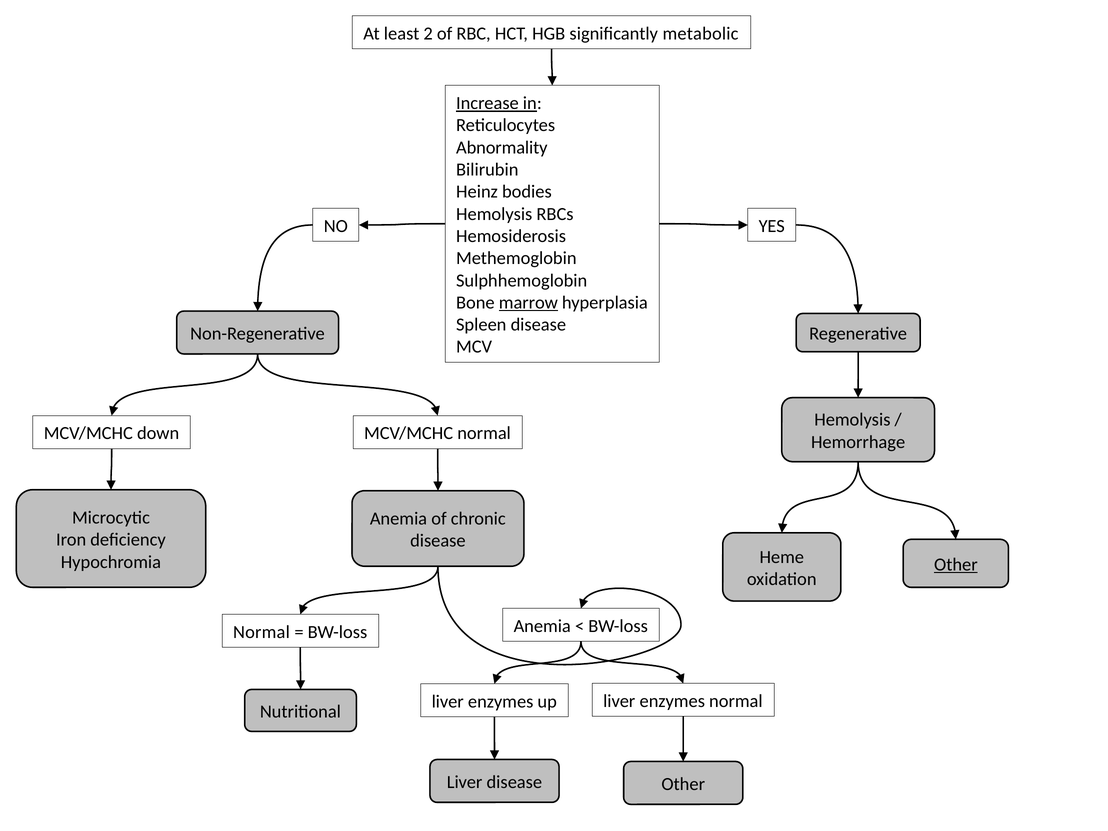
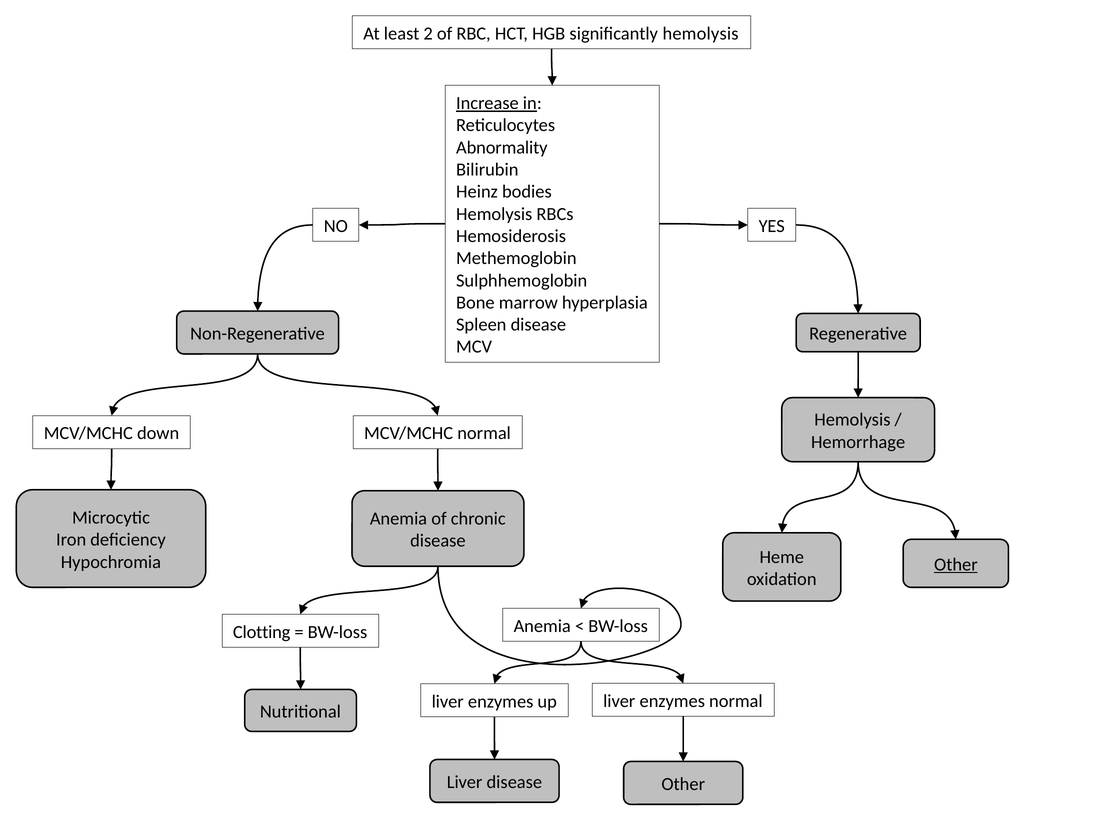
significantly metabolic: metabolic -> hemolysis (701, 34)
marrow underline: present -> none (528, 303)
Normal: Normal -> Clotting (262, 632)
